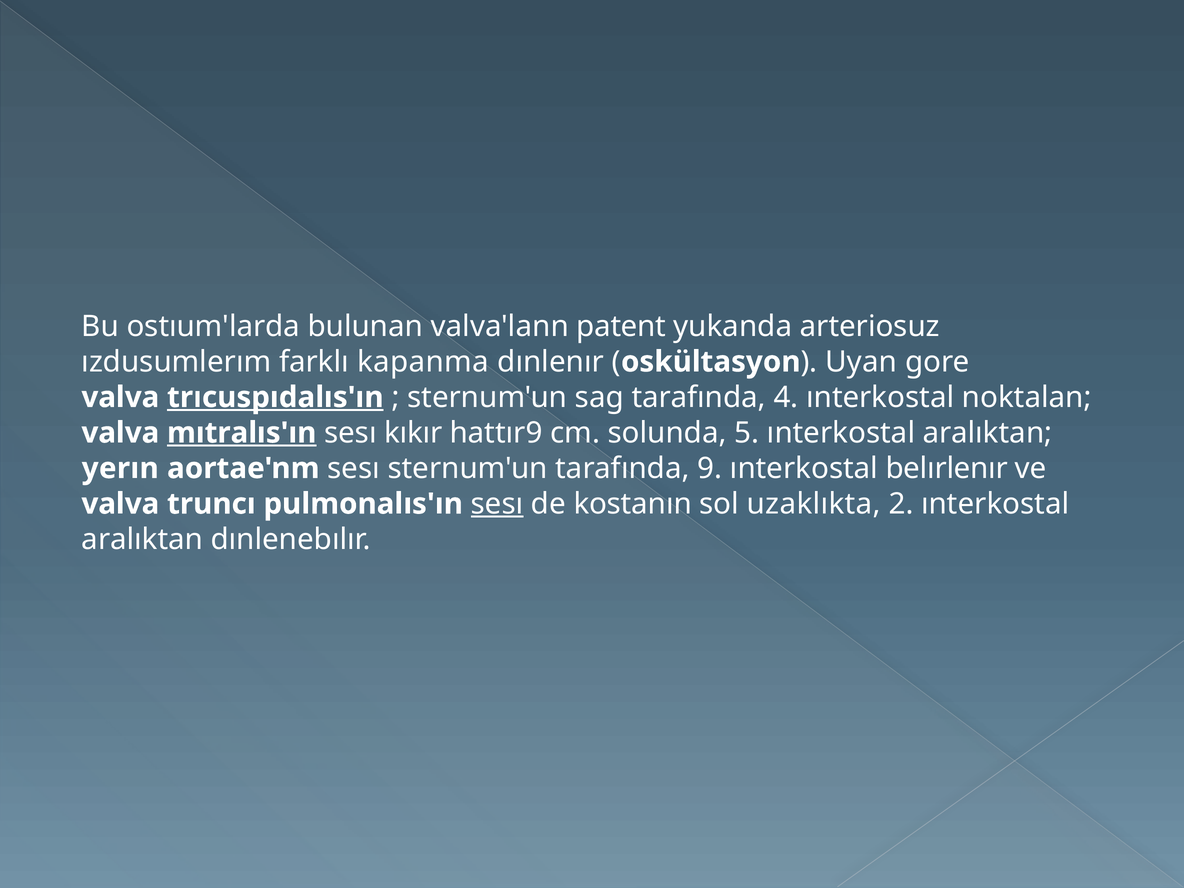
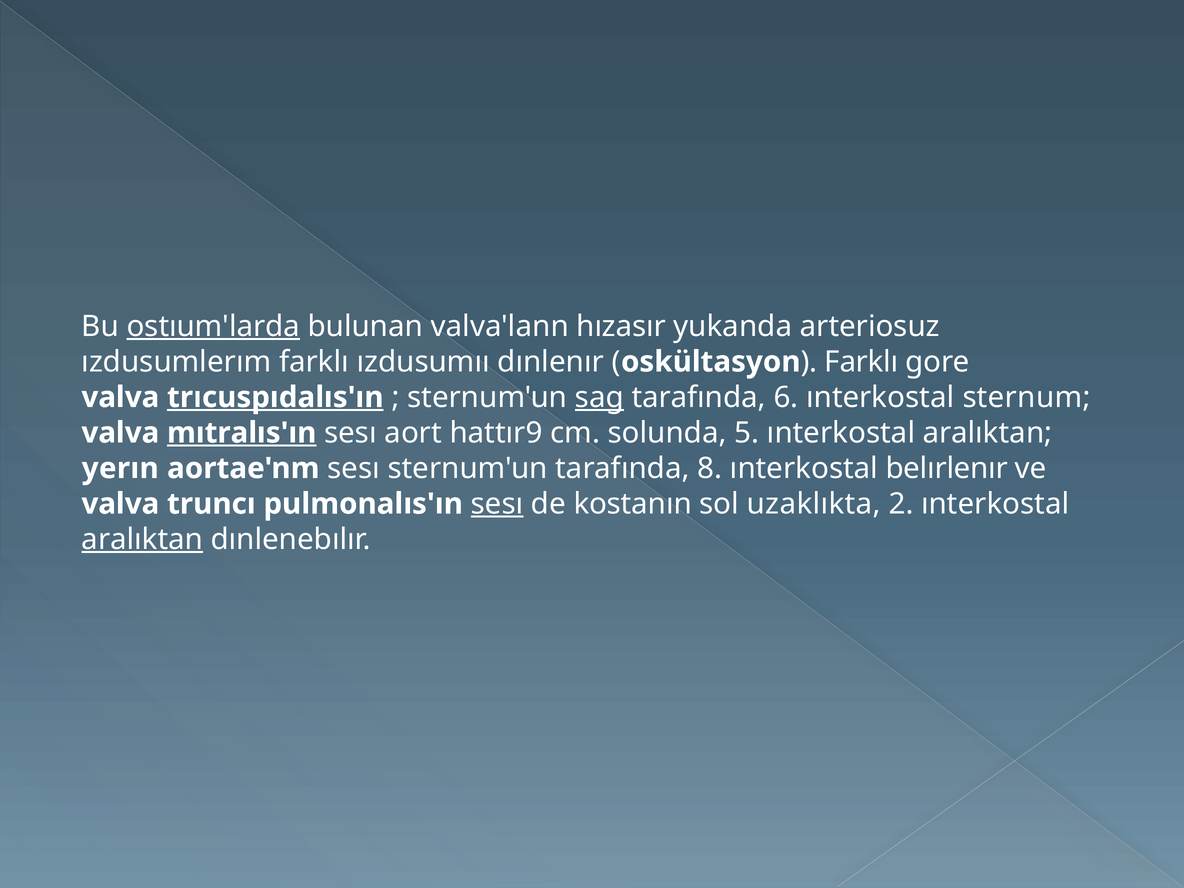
ostıum'larda underline: none -> present (213, 326)
patent: patent -> hızasır (621, 326)
kapanma: kapanma -> ızdusumıı (423, 362)
Uyan: Uyan -> Farklı (861, 362)
sag underline: none -> present (599, 397)
4: 4 -> 6 (786, 397)
noktalan: noktalan -> sternum (1027, 397)
kıkır: kıkır -> aort (413, 433)
9: 9 -> 8 (710, 468)
aralıktan underline: none -> present (142, 539)
